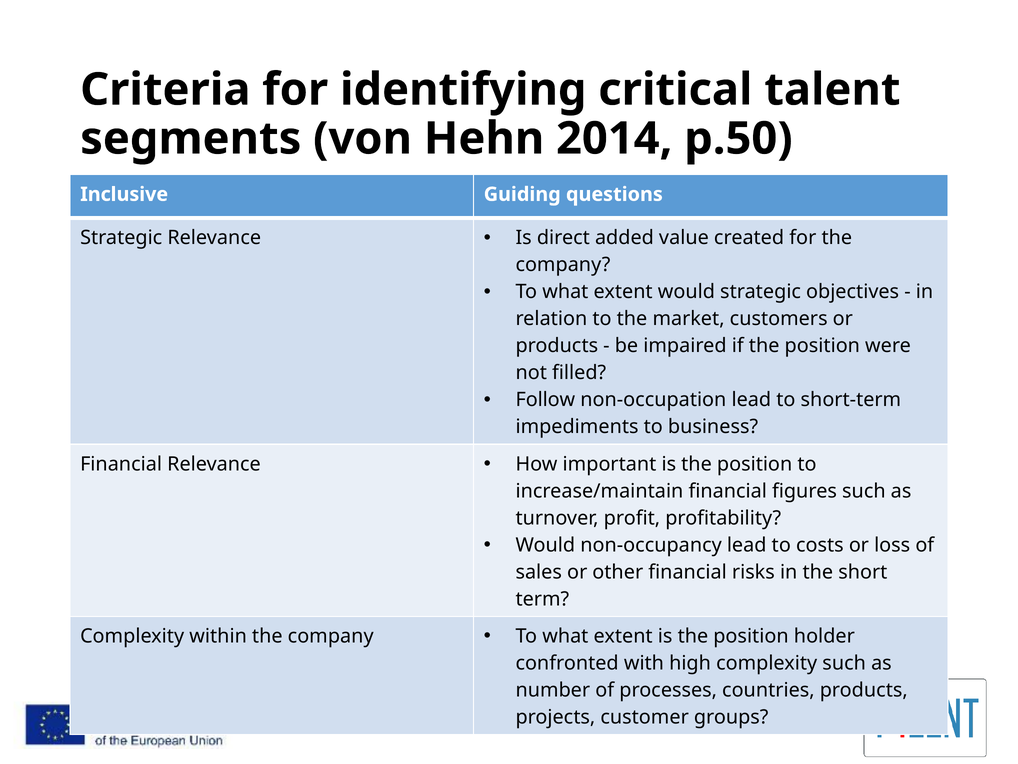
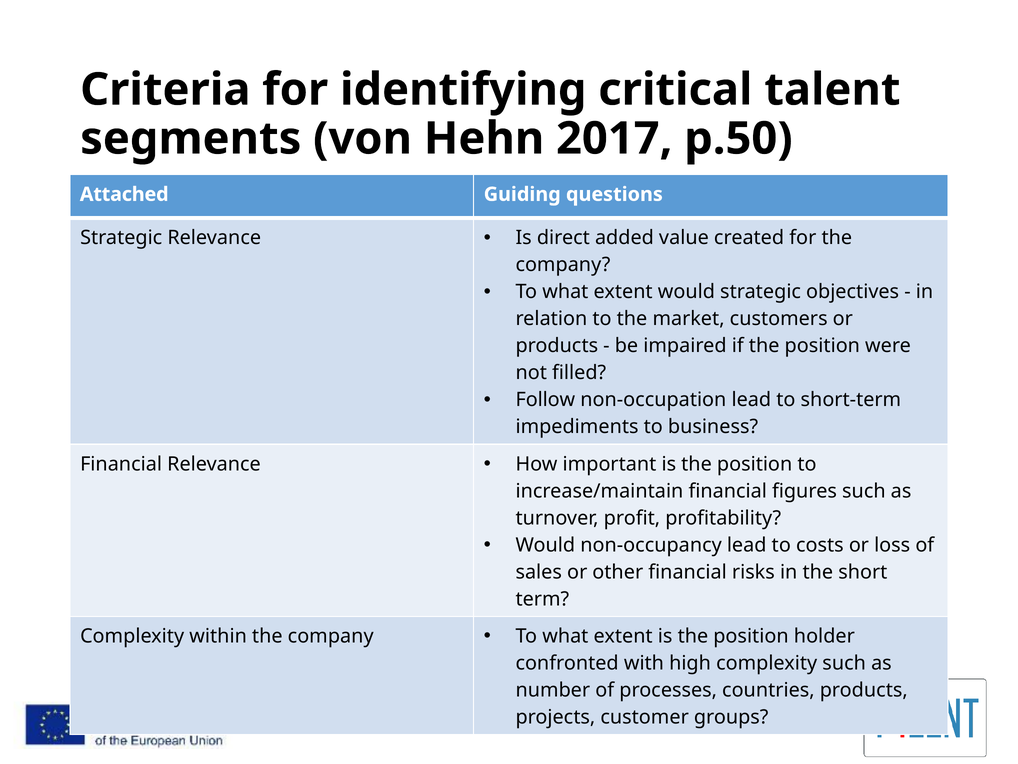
2014: 2014 -> 2017 (614, 139)
Inclusive: Inclusive -> Attached (124, 194)
